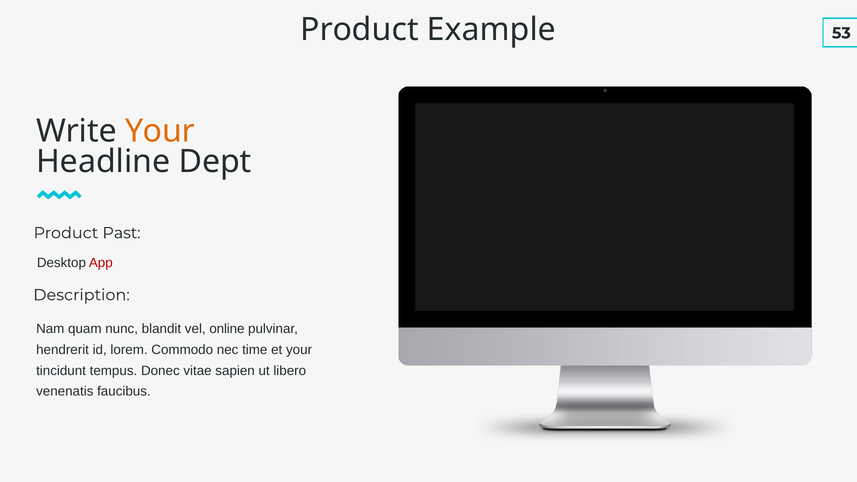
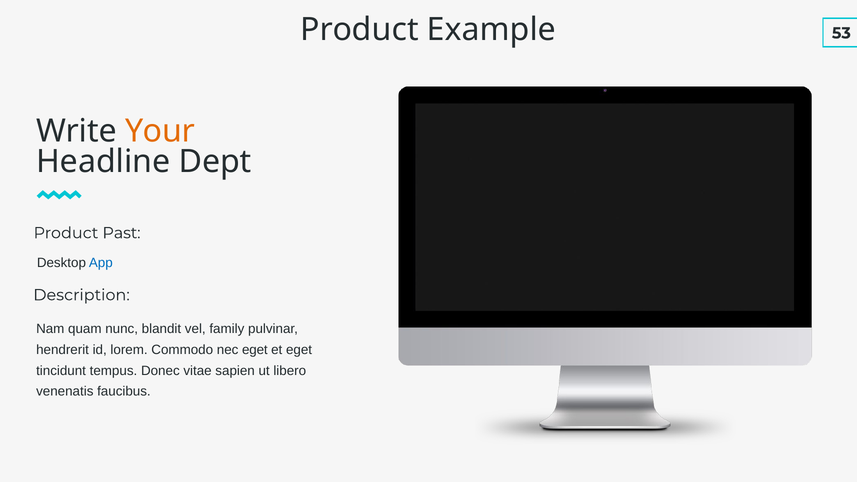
App colour: red -> blue (101, 263)
online: online -> family (227, 329)
nec time: time -> eget (255, 350)
et your: your -> eget (299, 350)
